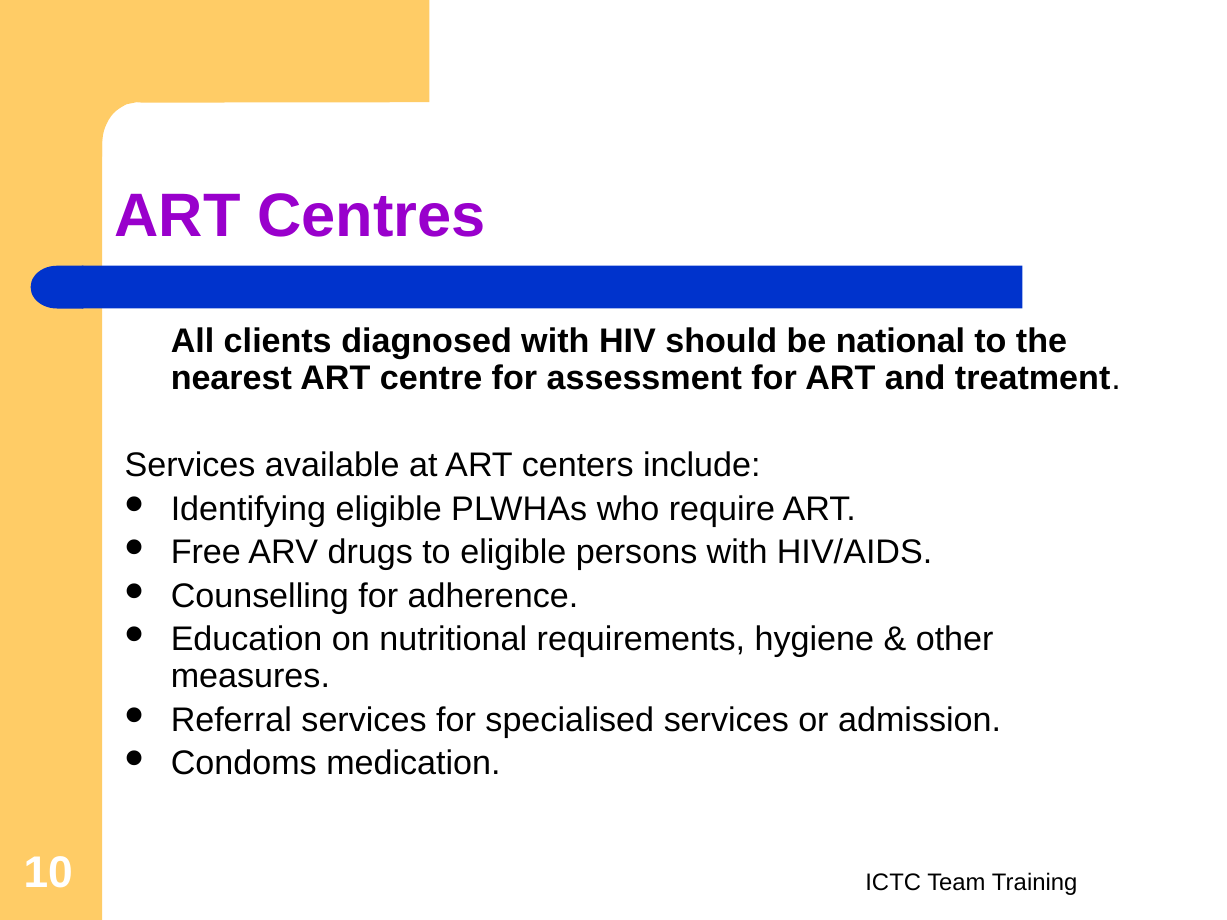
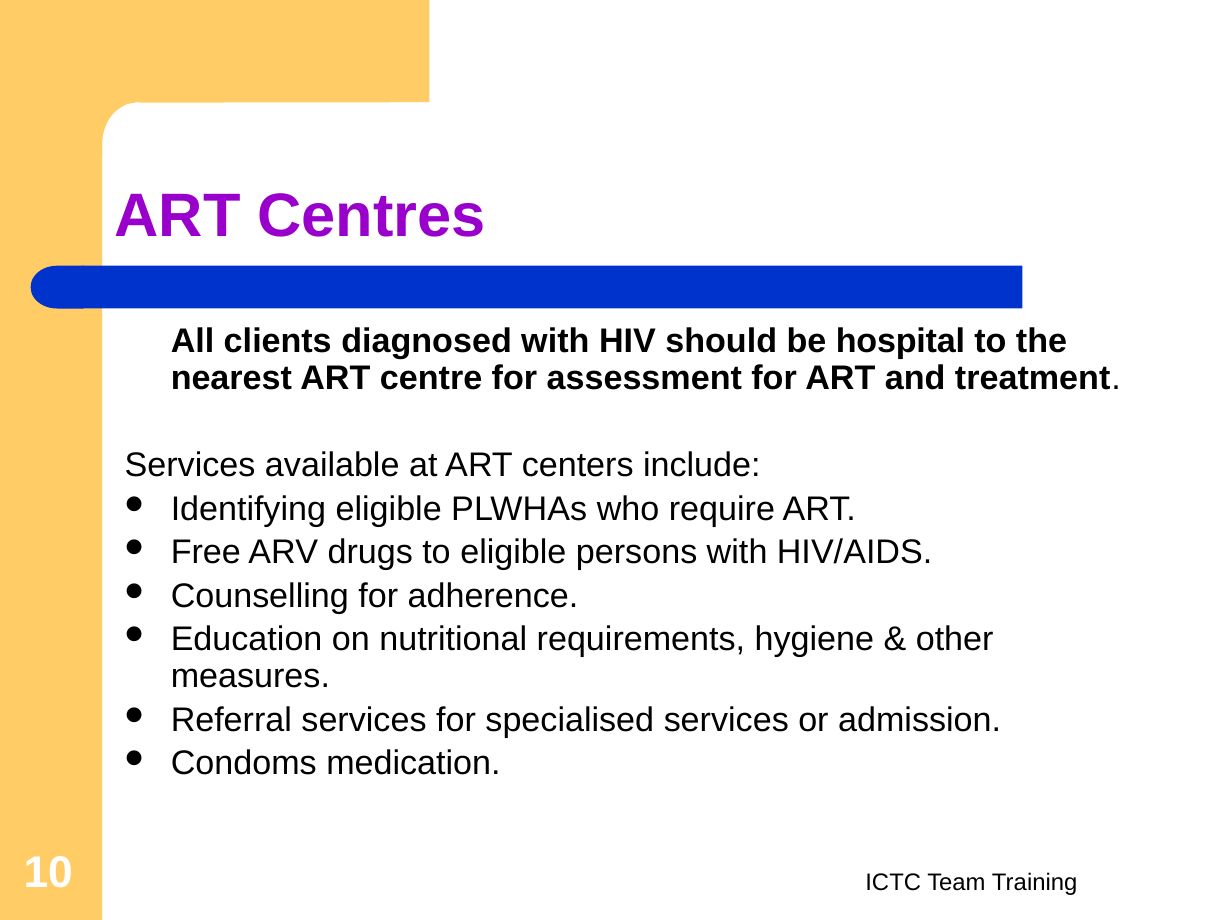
national: national -> hospital (900, 341)
